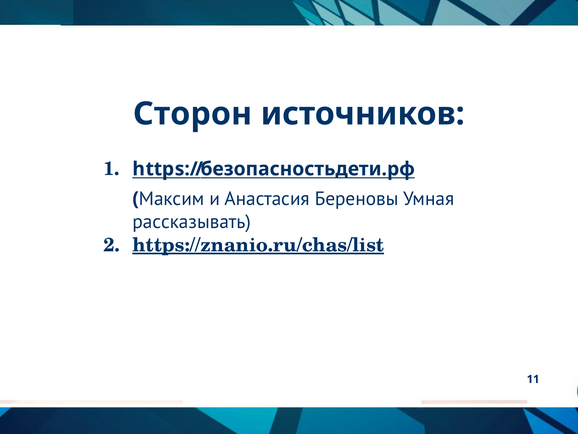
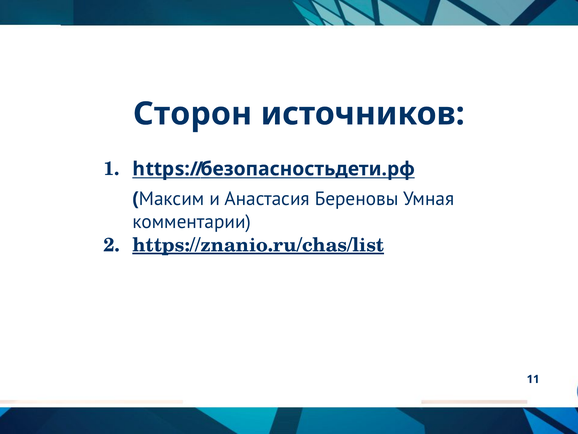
рассказывать: рассказывать -> комментарии (192, 222)
